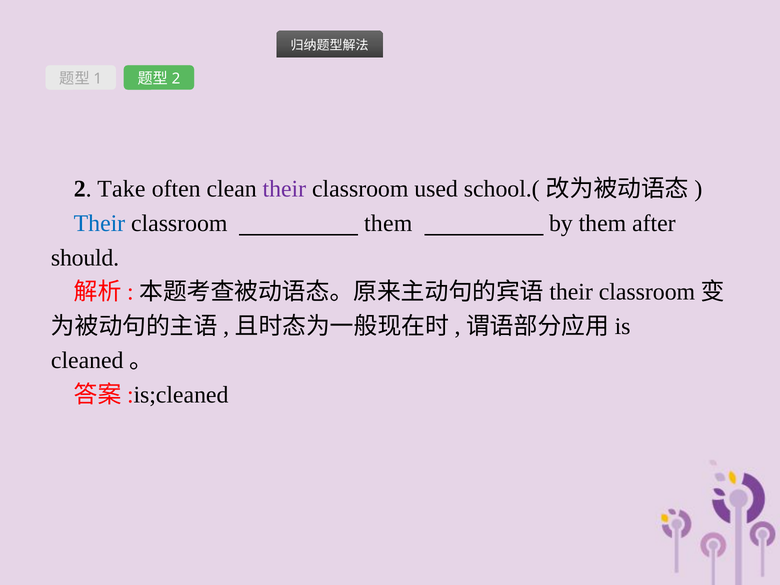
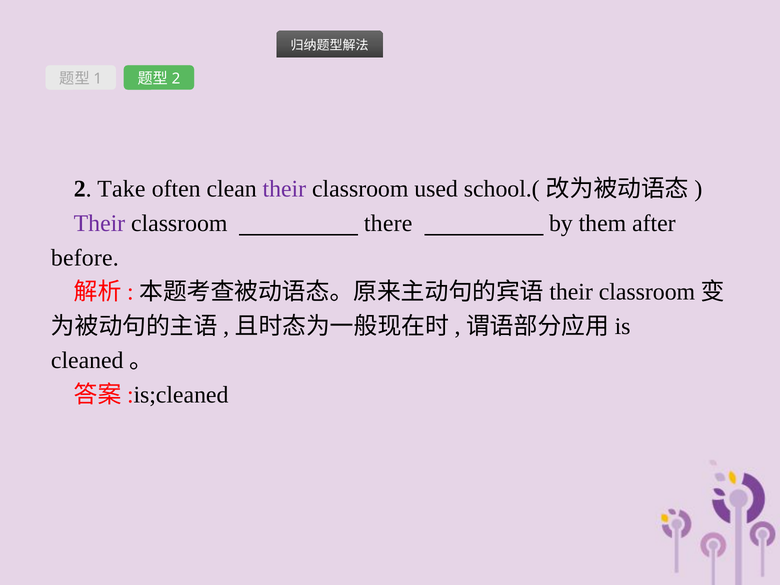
Their colour: blue -> purple (99, 223)
classroom them: them -> there (388, 223)
should: should -> before (85, 258)
